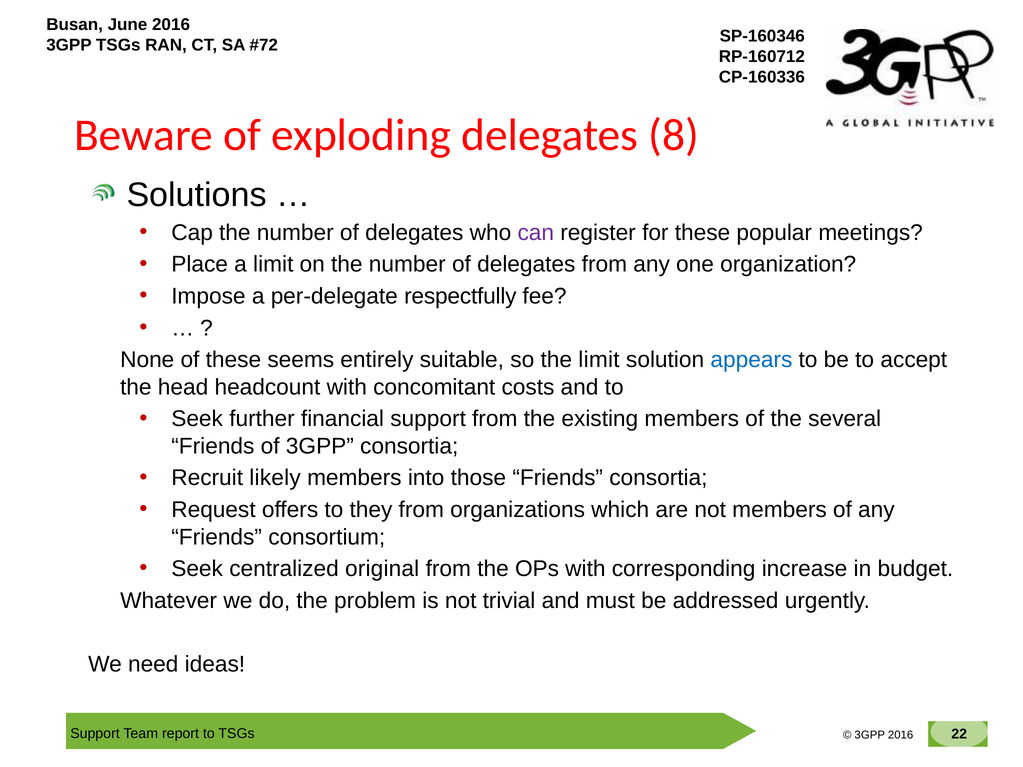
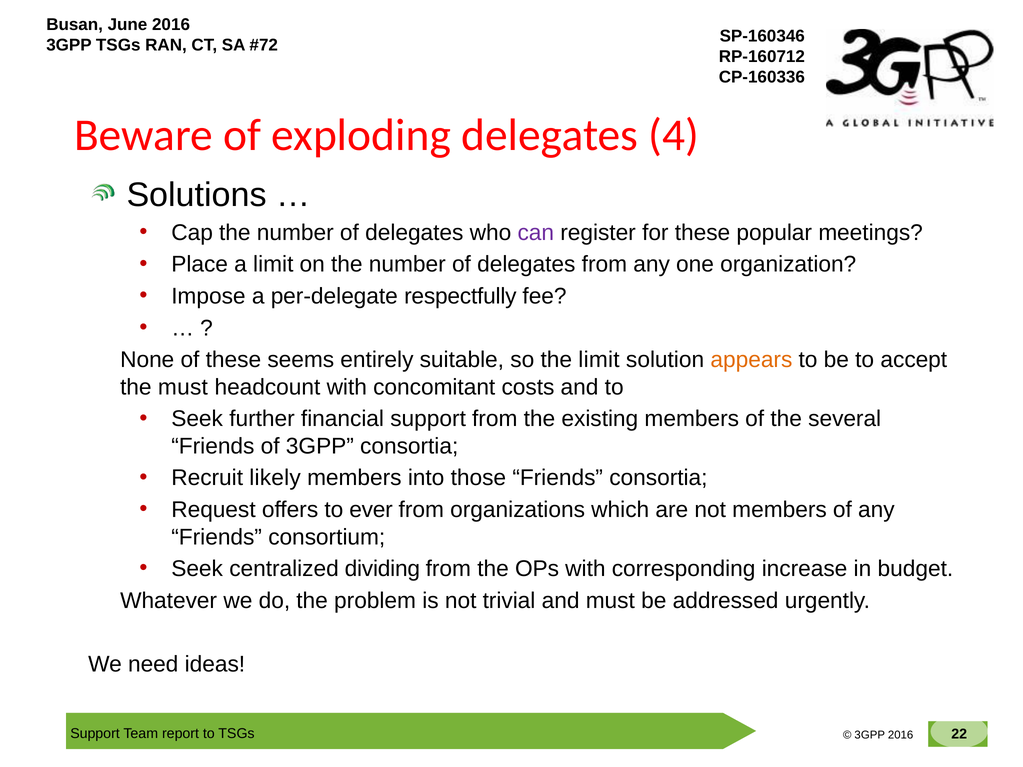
8: 8 -> 4 (674, 136)
appears colour: blue -> orange (751, 360)
the head: head -> must (183, 387)
they: they -> ever (371, 510)
original: original -> dividing (382, 569)
